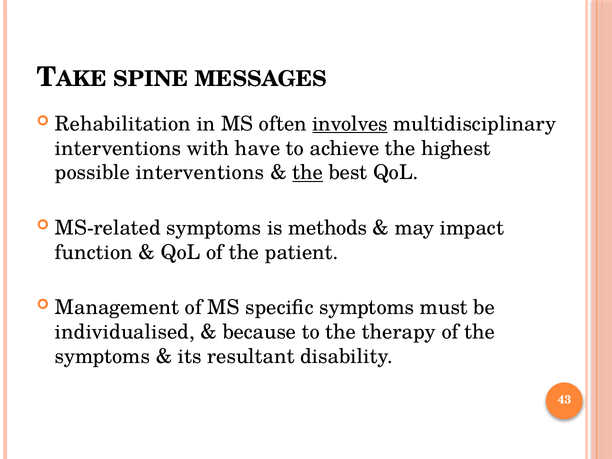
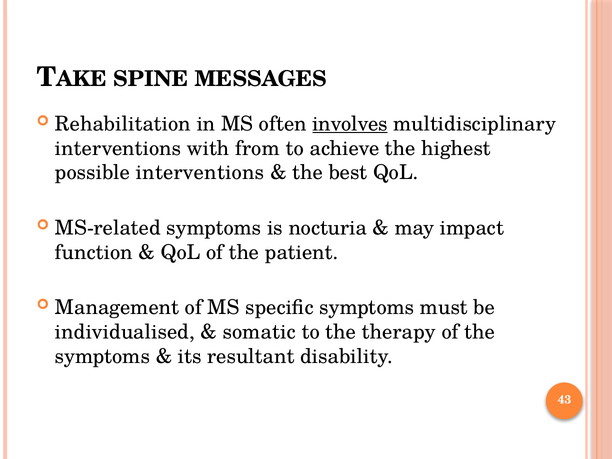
have: have -> from (258, 148)
the underline: present -> none (308, 173)
methods: methods -> nocturia (328, 228)
because: because -> somatic (259, 332)
